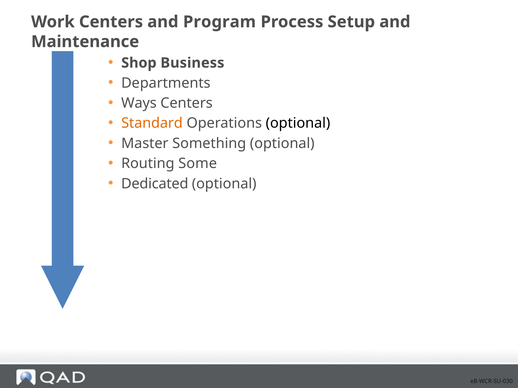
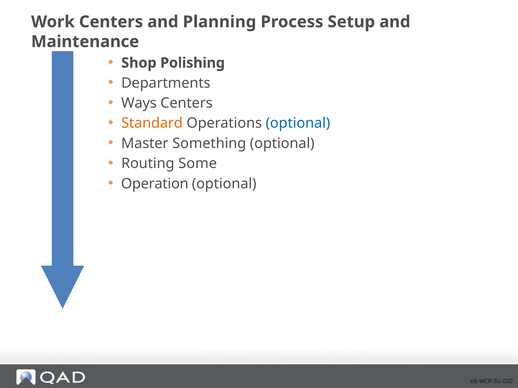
Program: Program -> Planning (220, 22)
Business: Business -> Polishing (193, 63)
optional colour: black -> blue (298, 123)
Dedicated: Dedicated -> Operation (155, 184)
